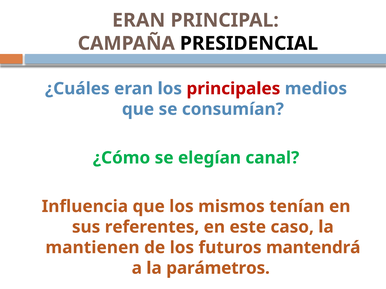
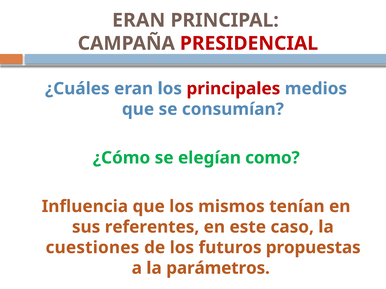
PRESIDENCIAL colour: black -> red (249, 43)
canal: canal -> como (272, 158)
mantienen: mantienen -> cuestiones (92, 248)
mantendrá: mantendrá -> propuestas (313, 248)
